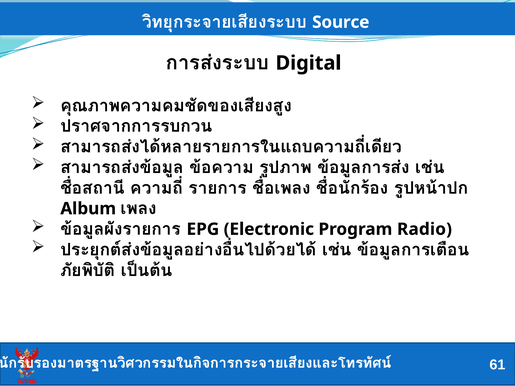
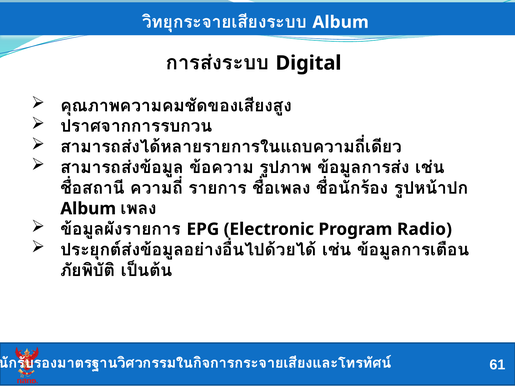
Source: Source -> Album (341, 22)
